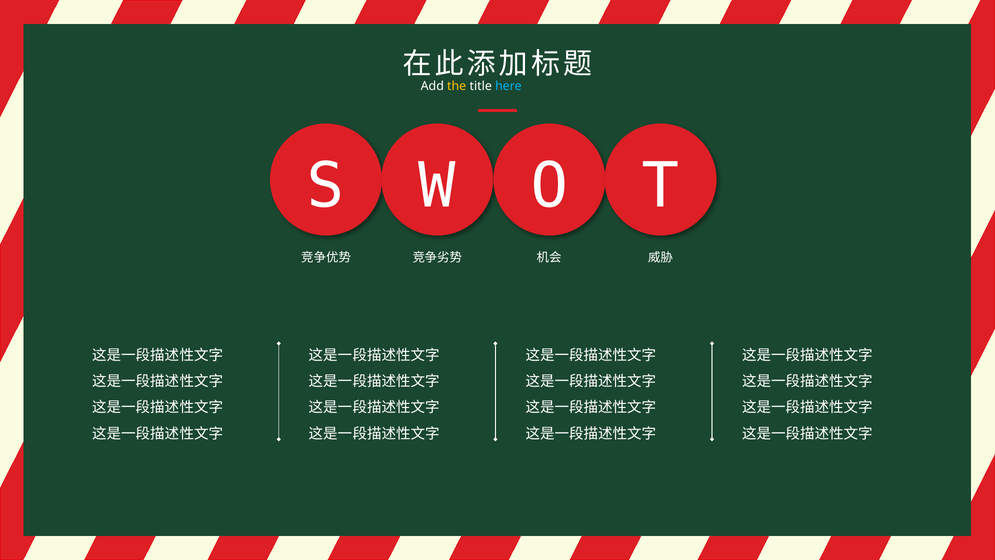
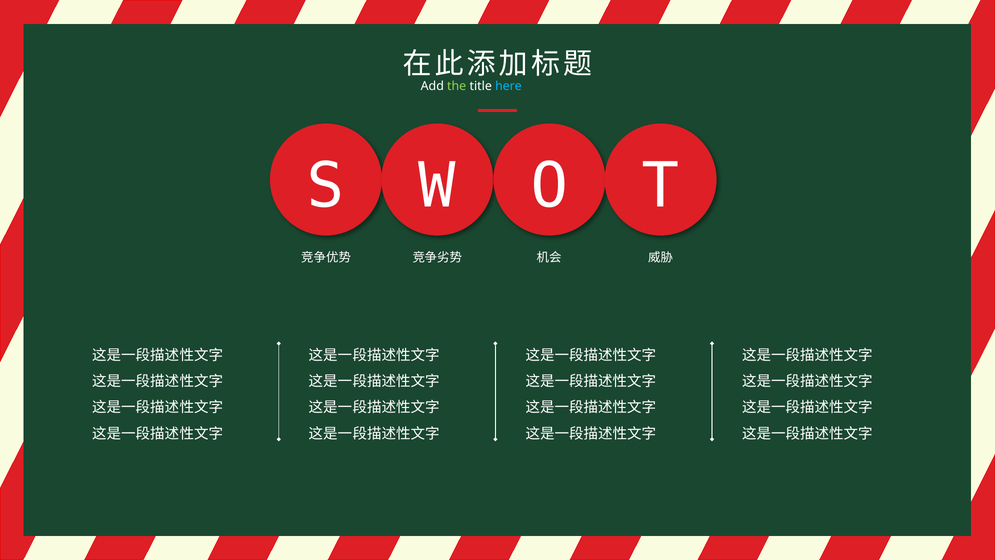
the colour: yellow -> light green (457, 86)
